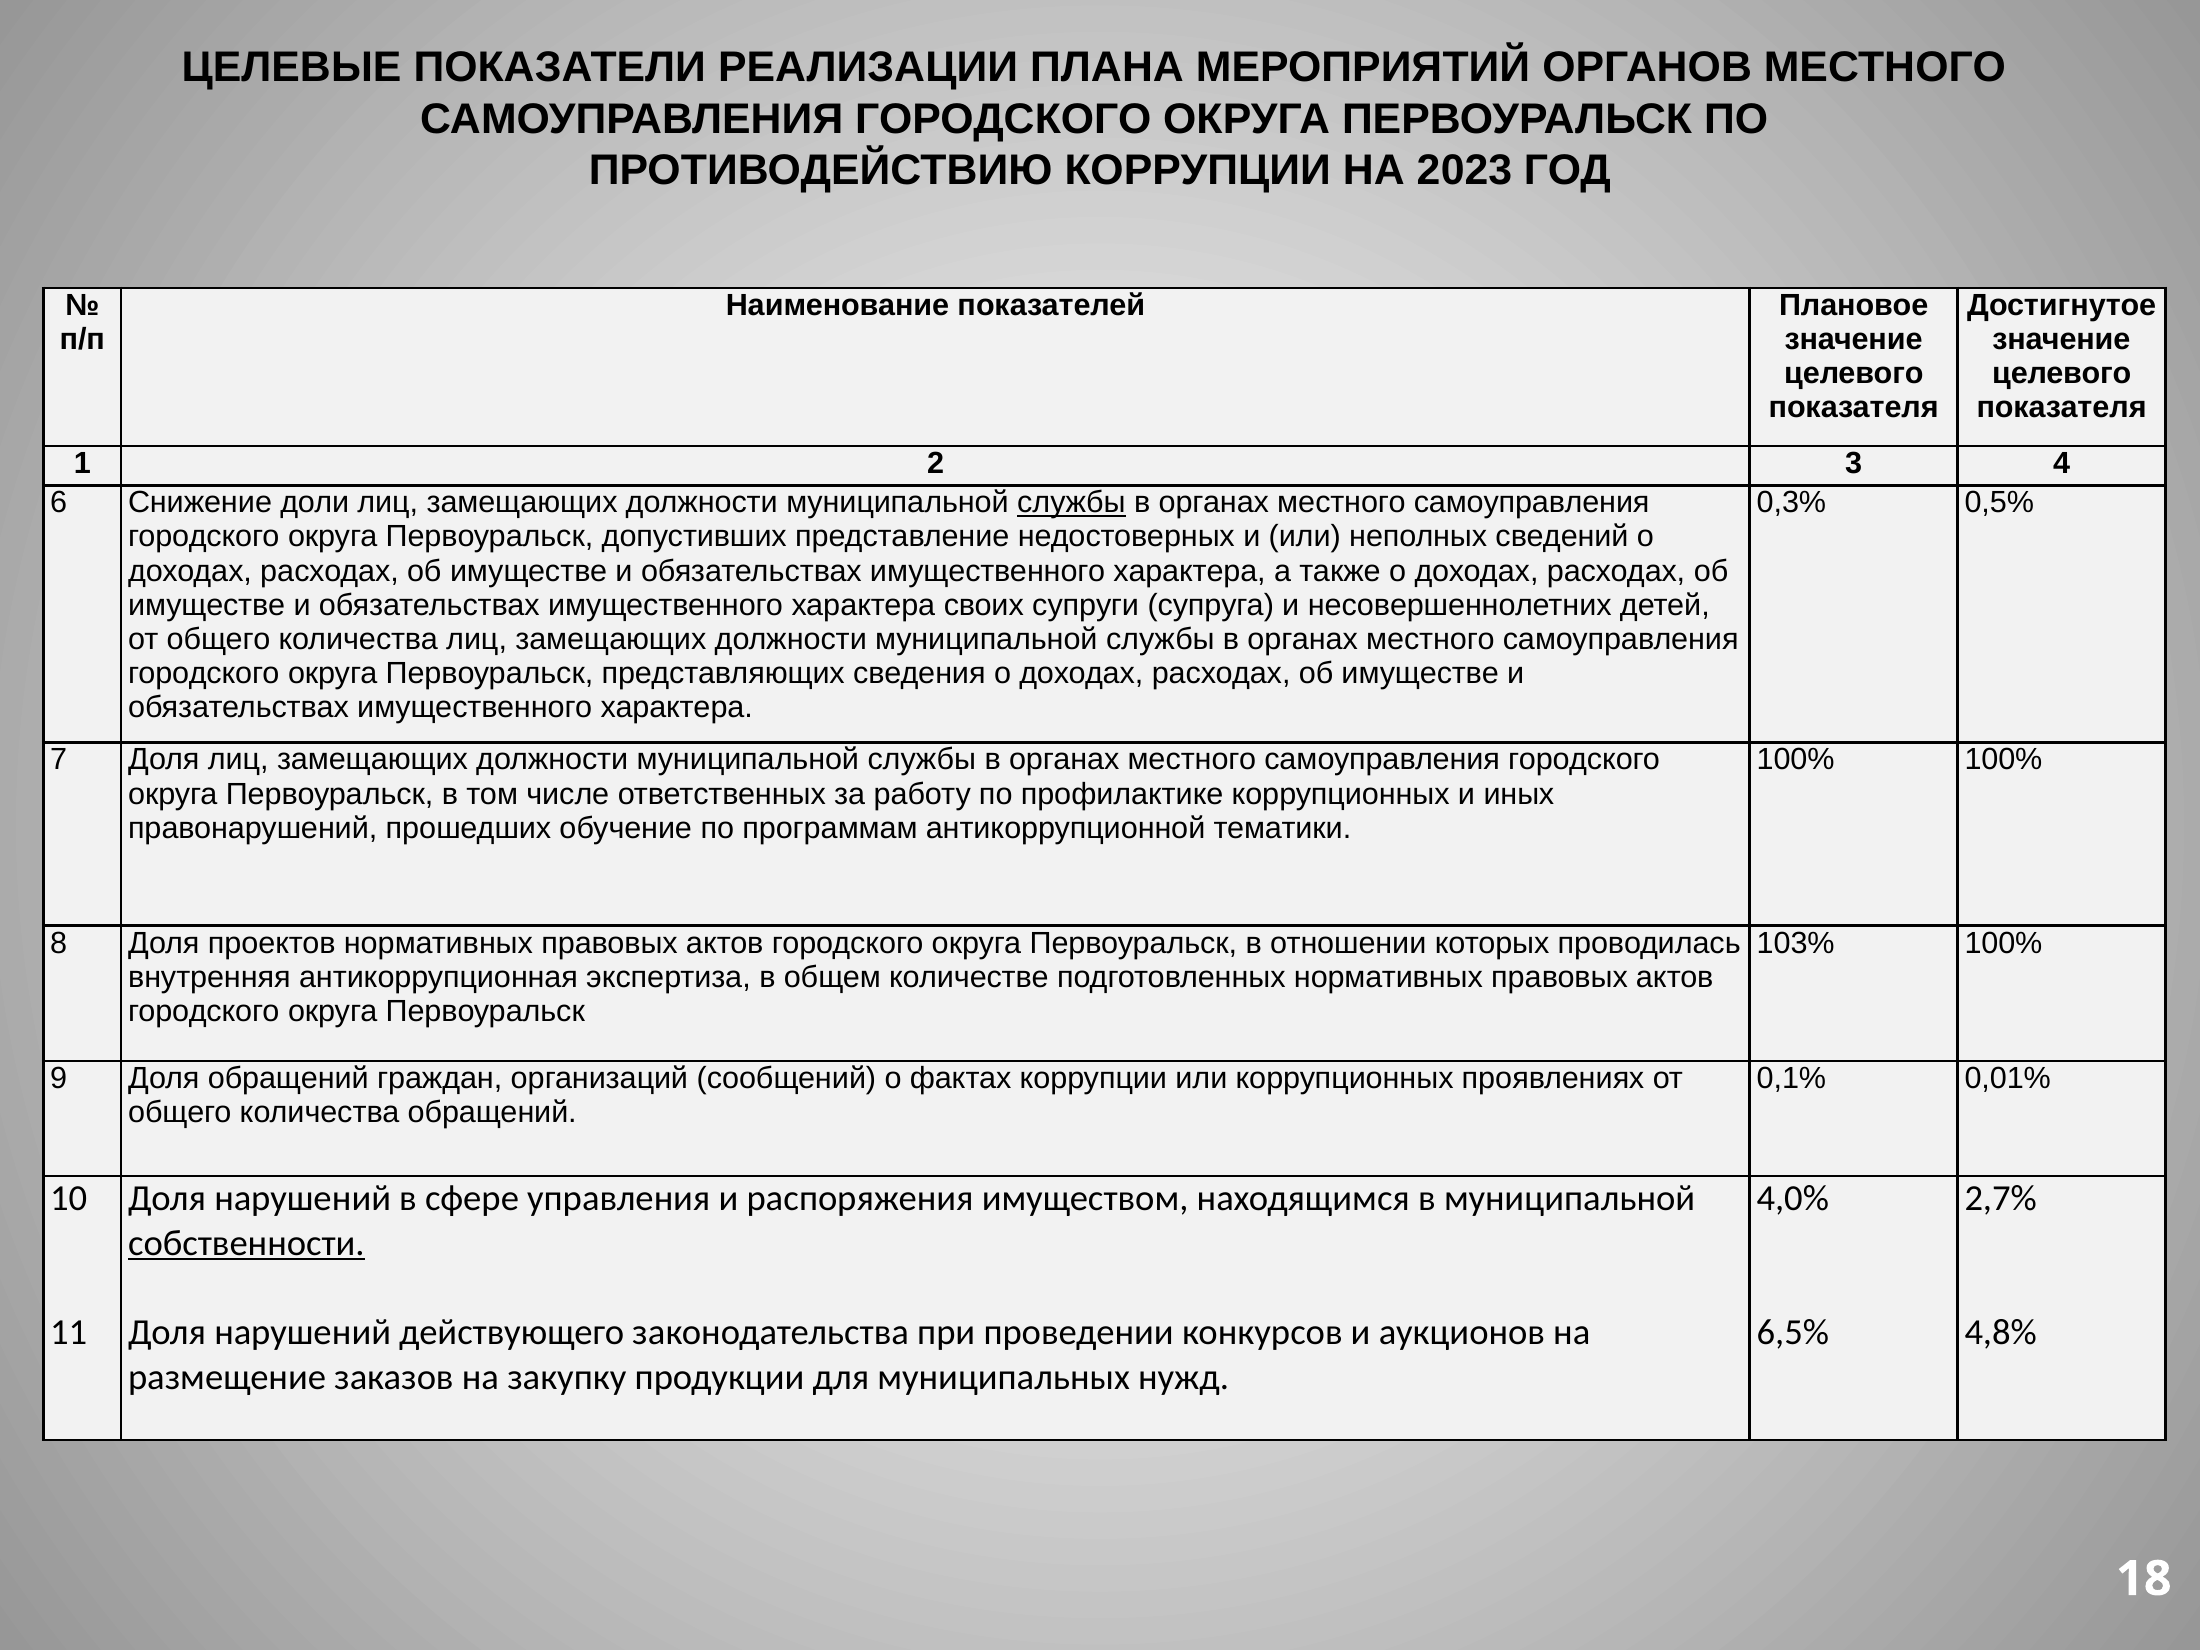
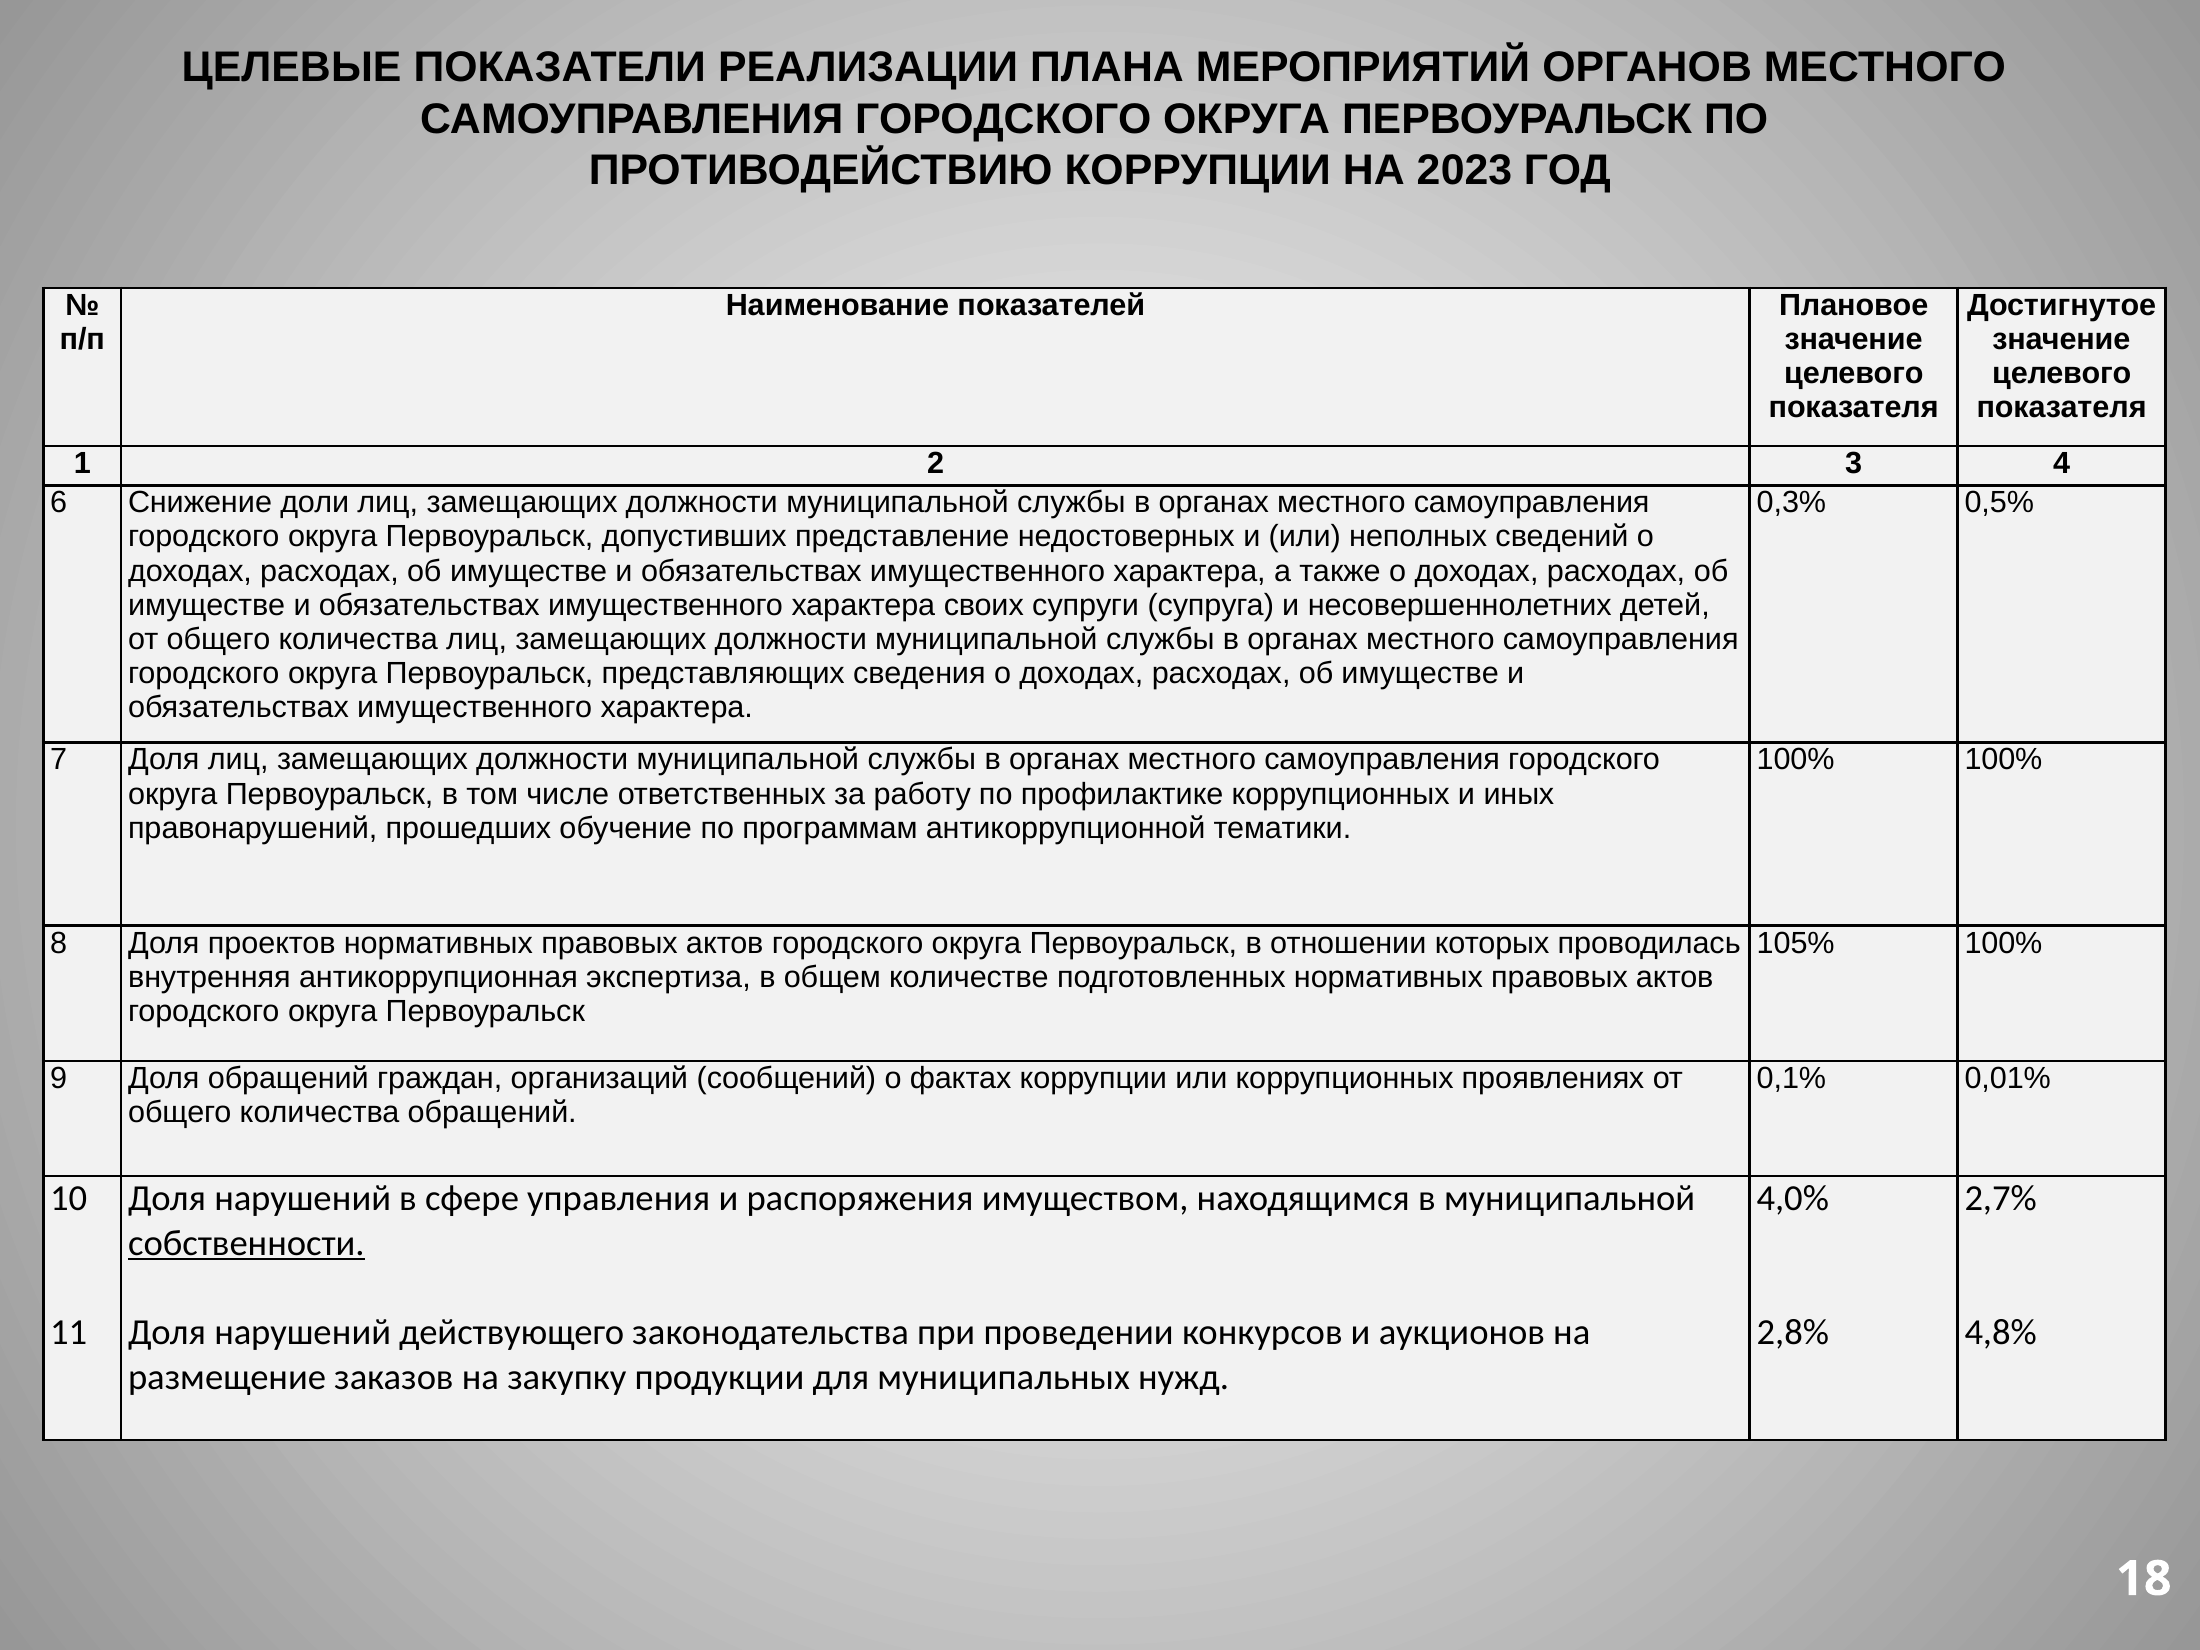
службы underline: present -> none (1071, 503)
103%: 103% -> 105% (1796, 943)
6,5%: 6,5% -> 2,8% (1793, 1333)
